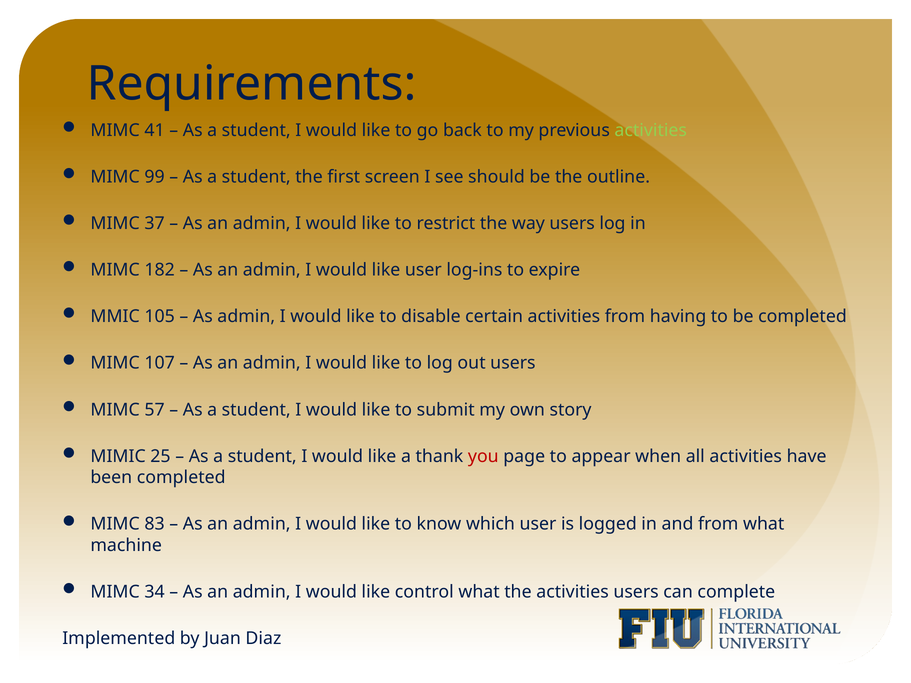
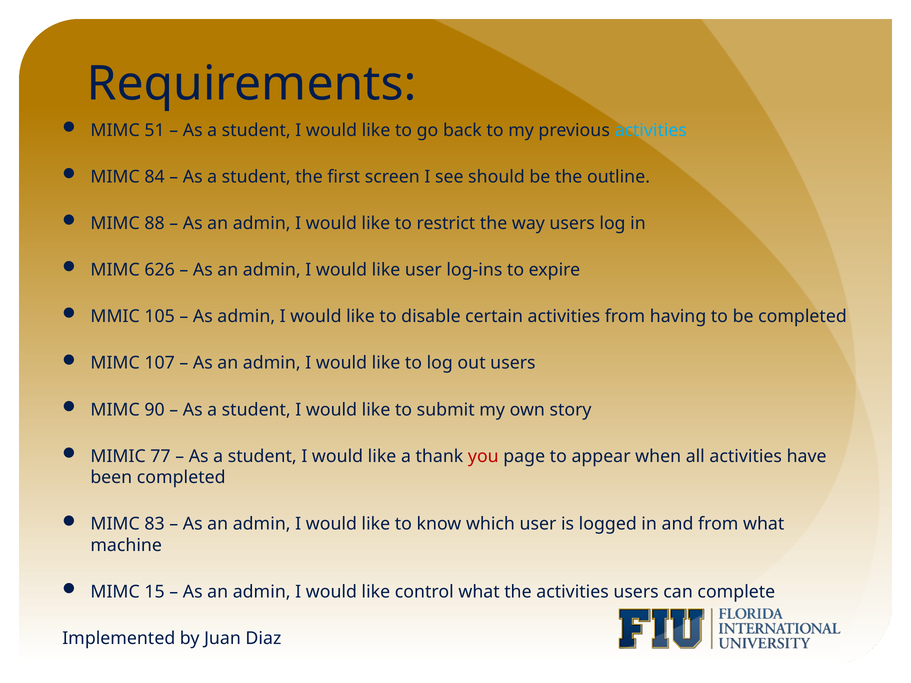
41: 41 -> 51 (155, 130)
activities colour: light green -> light blue (651, 130)
99: 99 -> 84 (155, 177)
37: 37 -> 88 (155, 223)
182: 182 -> 626 (160, 270)
57: 57 -> 90 (155, 410)
25: 25 -> 77 (160, 456)
34: 34 -> 15 (155, 592)
